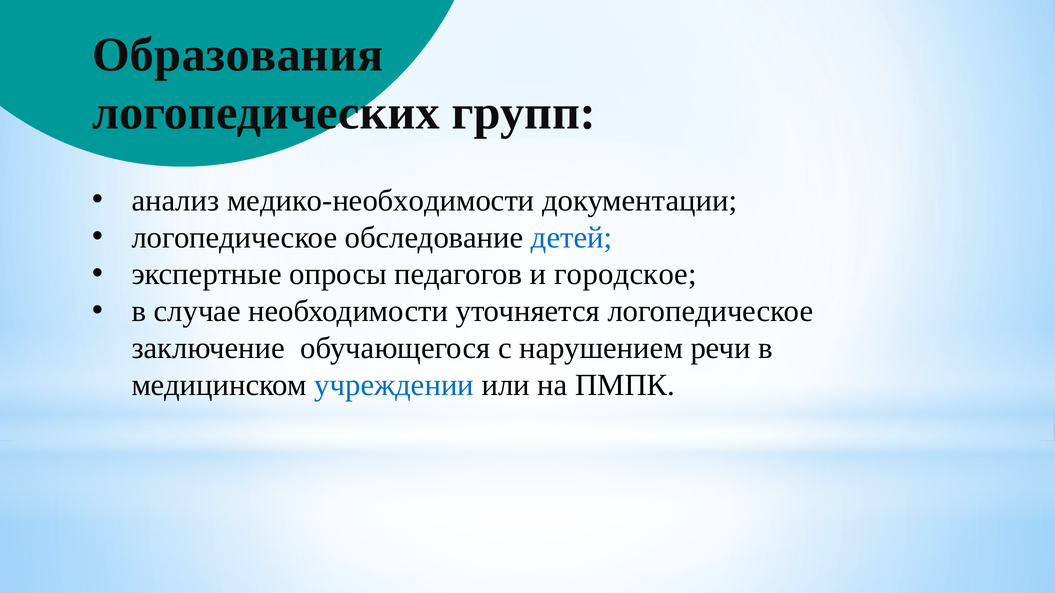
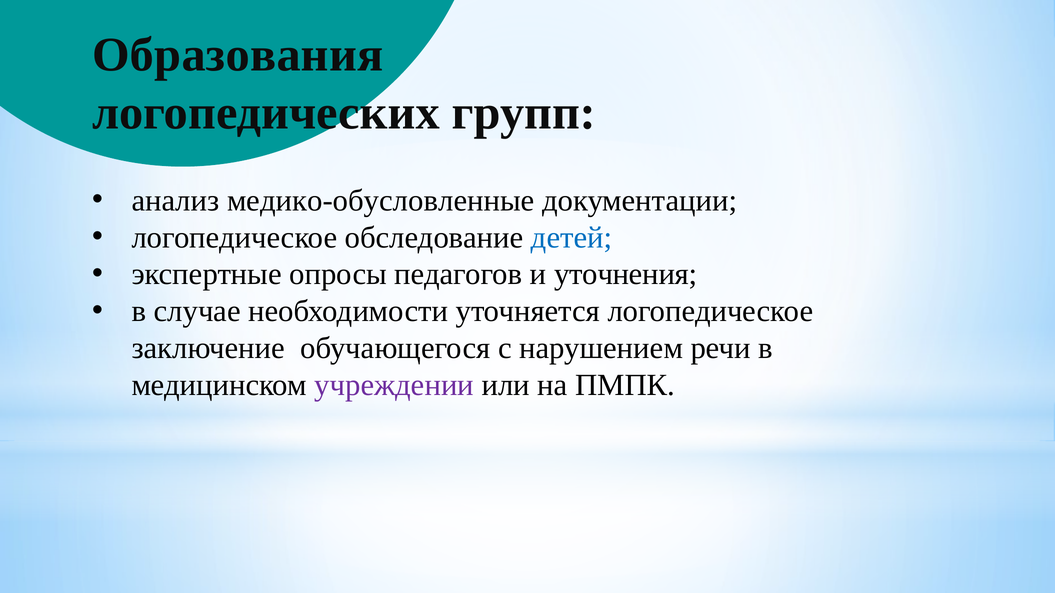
медико-необходимости: медико-необходимости -> медико-обусловленные (381, 201)
городское: городское -> уточнения (626, 274)
учреждении colour: blue -> purple (394, 385)
